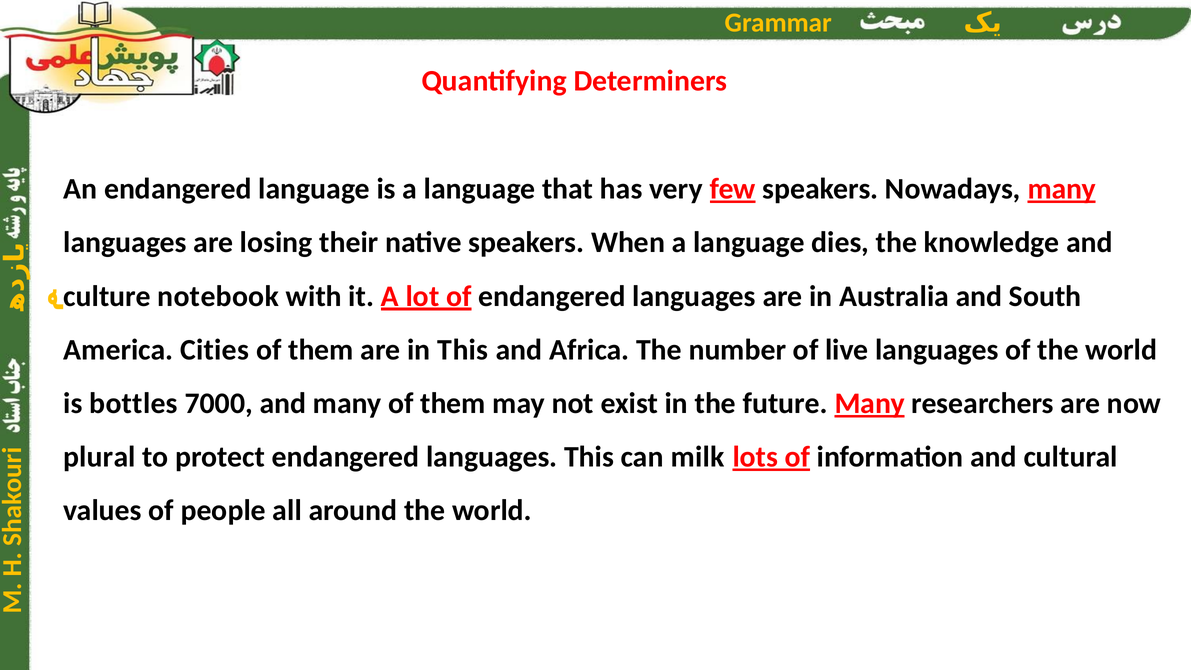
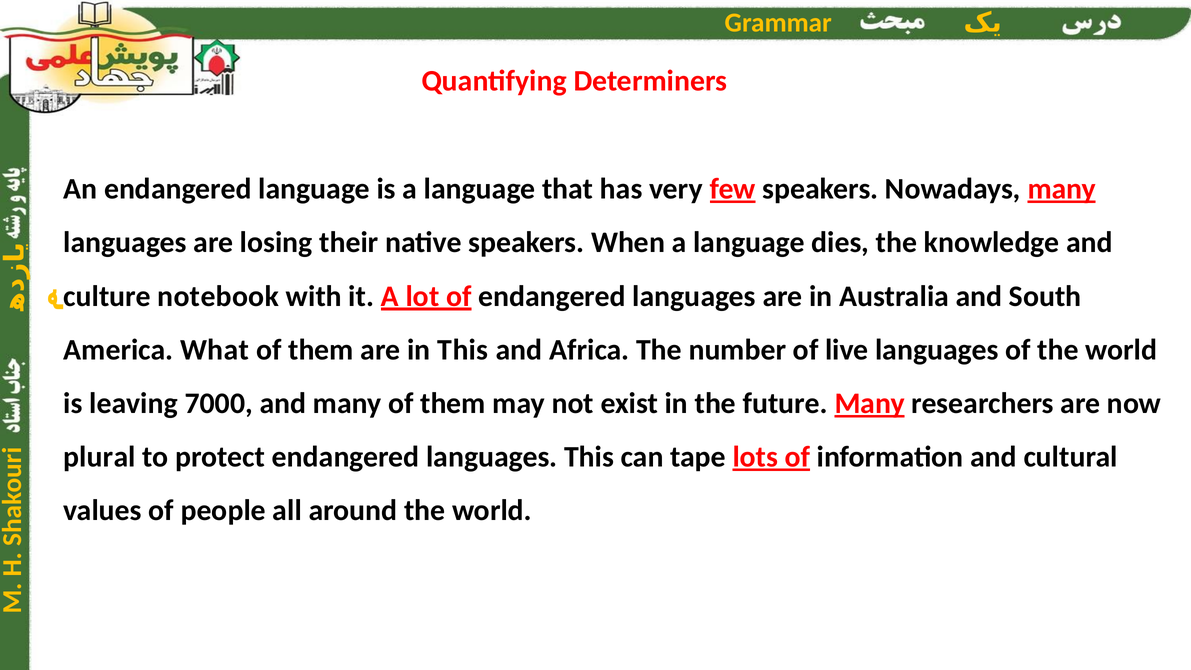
Cities: Cities -> What (215, 350)
bottles: bottles -> leaving (134, 403)
milk: milk -> tape (698, 457)
